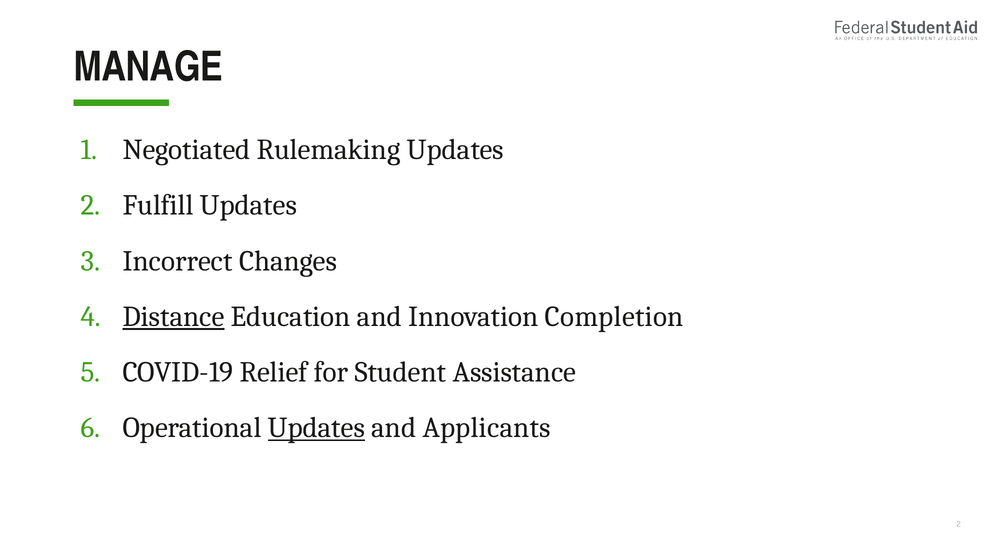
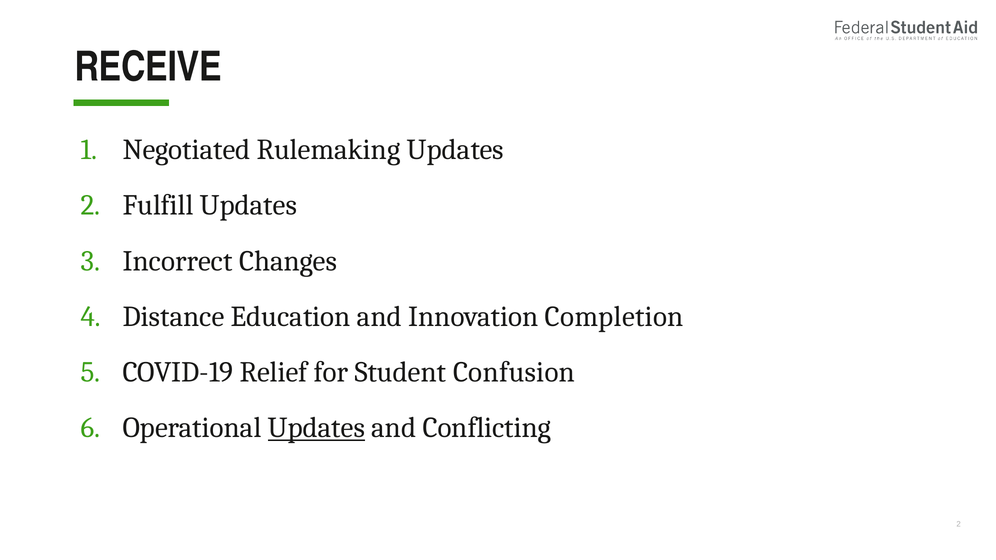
MANAGE: MANAGE -> RECEIVE (148, 67)
Distance underline: present -> none (174, 317)
Assistance: Assistance -> Confusion (514, 372)
Applicants: Applicants -> Conflicting (487, 428)
